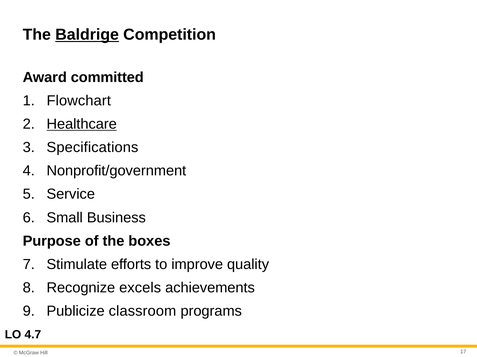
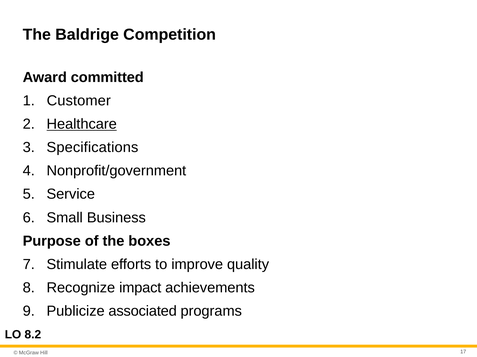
Baldrige underline: present -> none (87, 35)
Flowchart: Flowchart -> Customer (79, 101)
excels: excels -> impact (140, 288)
classroom: classroom -> associated (143, 312)
4.7: 4.7 -> 8.2 (33, 335)
